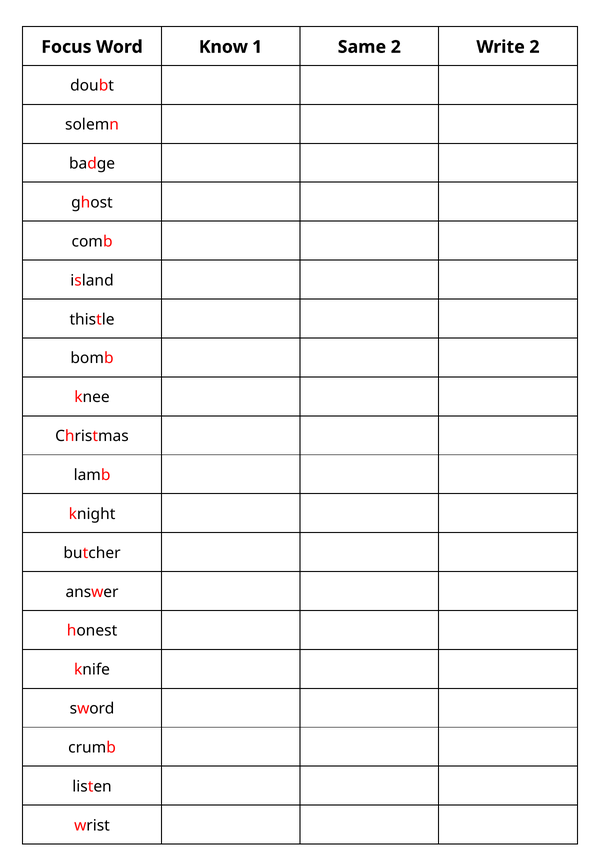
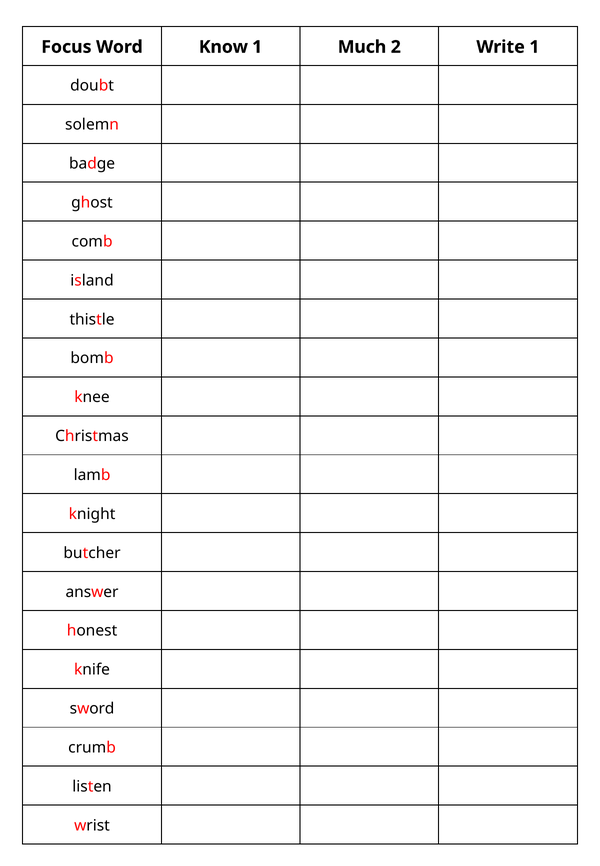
Same: Same -> Much (362, 47)
Write 2: 2 -> 1 (534, 47)
